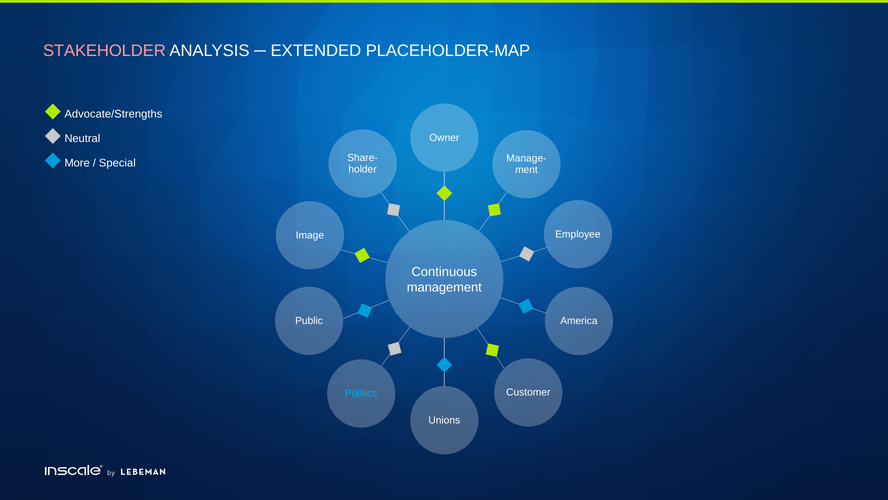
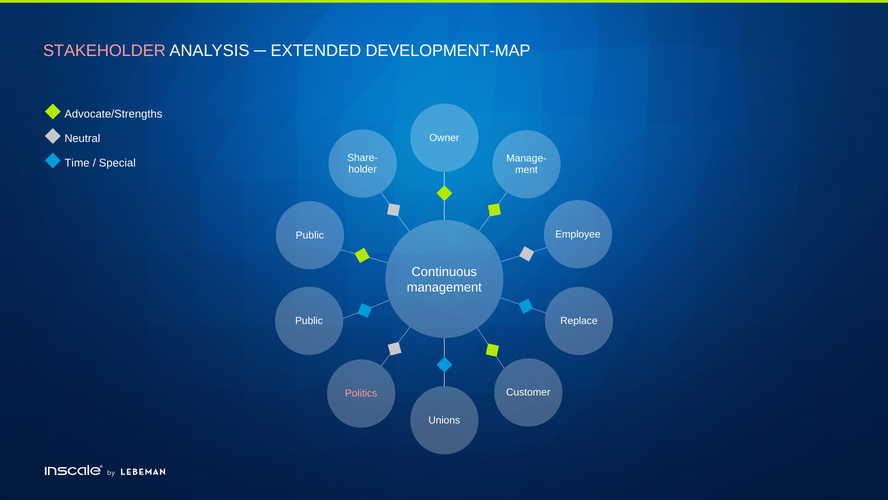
PLACEHOLDER-MAP: PLACEHOLDER-MAP -> DEVELOPMENT-MAP (448, 51)
More: More -> Time (77, 163)
Image: Image -> Public (310, 235)
America: America -> Replace (579, 321)
Politics colour: light blue -> pink (361, 393)
